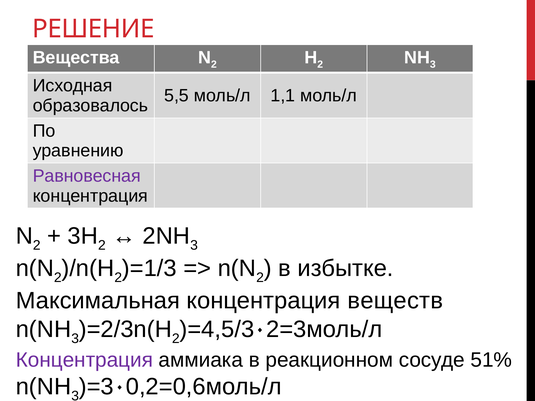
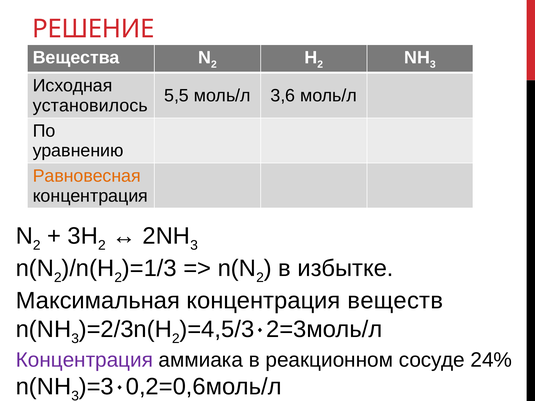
1,1: 1,1 -> 3,6 (283, 96)
образовалось: образовалось -> установилось (90, 106)
Равновесная colour: purple -> orange (87, 176)
51%: 51% -> 24% (491, 360)
